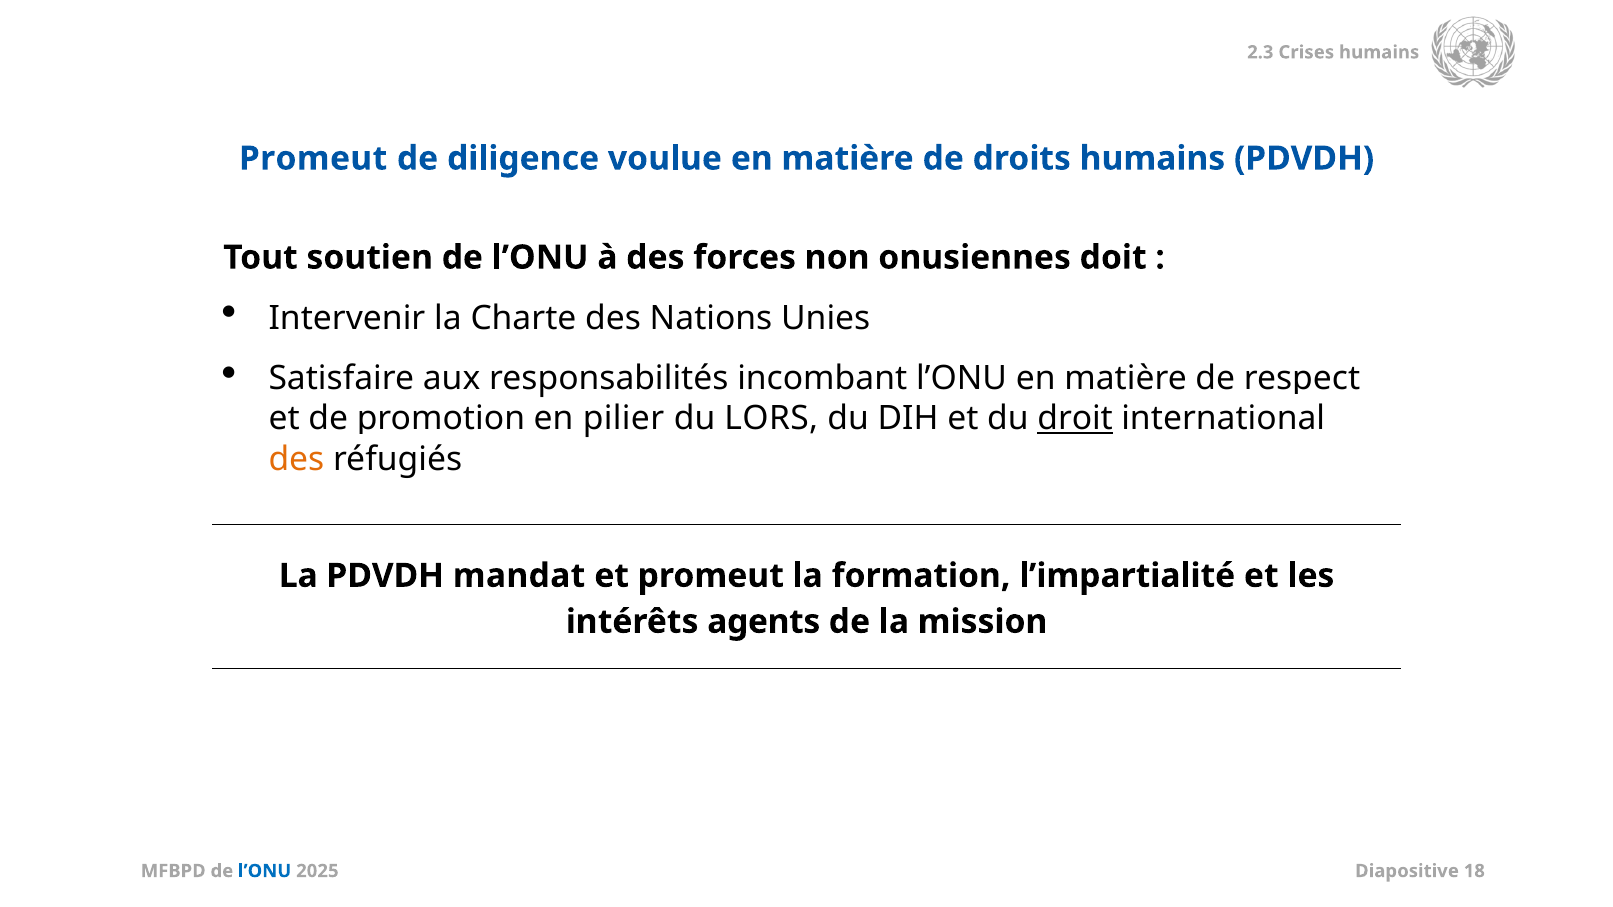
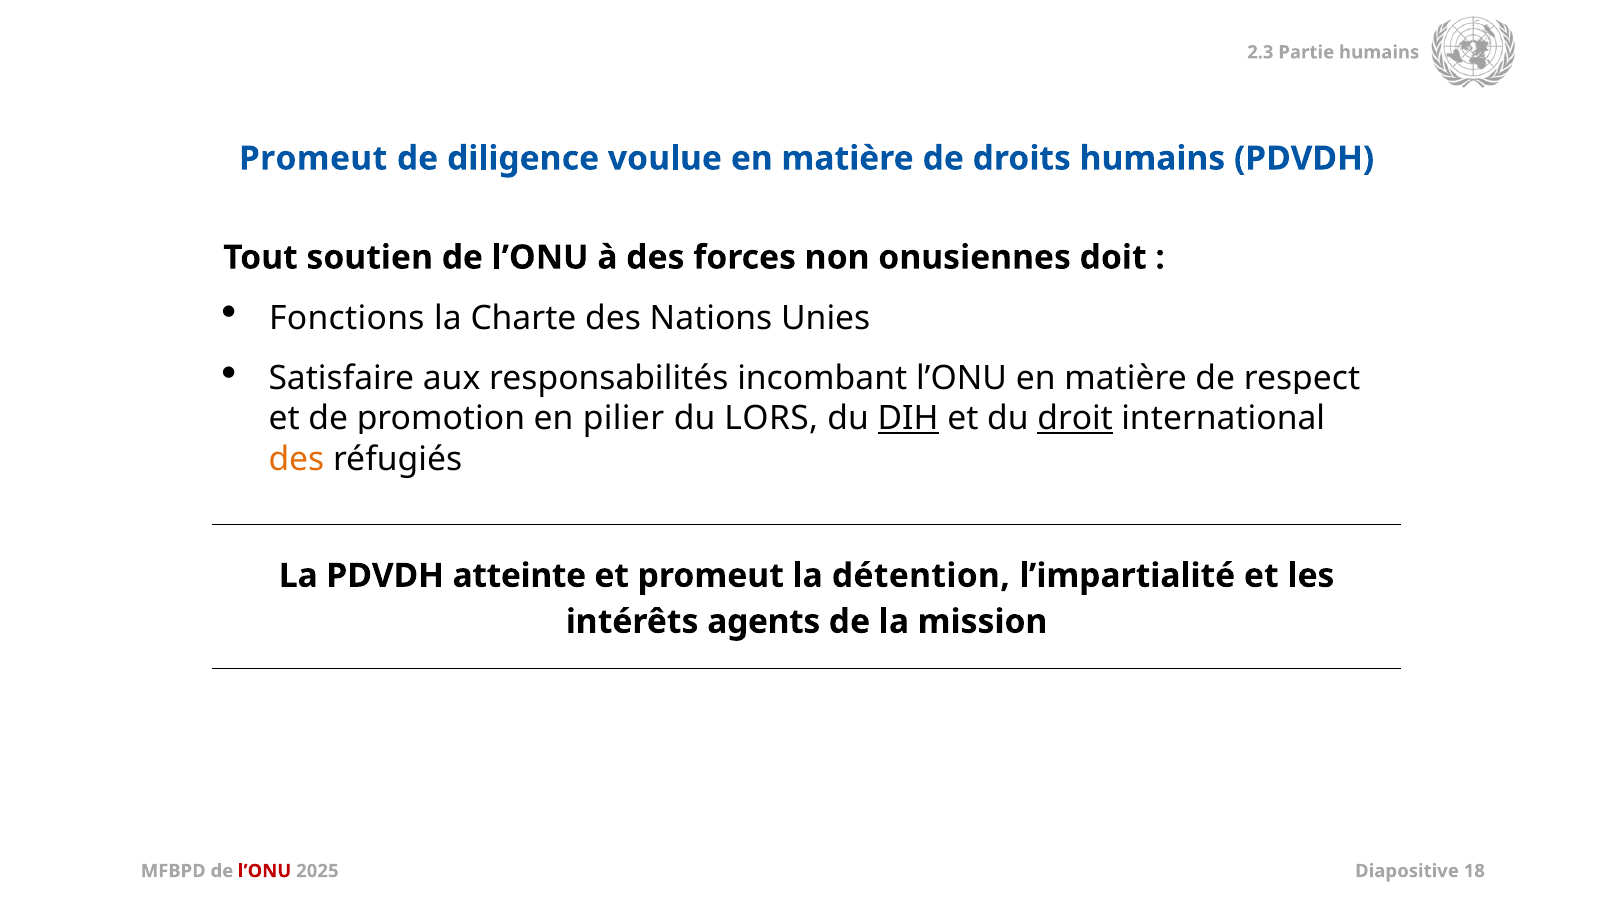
Crises: Crises -> Partie (1306, 52)
Intervenir: Intervenir -> Fonctions (347, 318)
DIH underline: none -> present (908, 419)
mandat: mandat -> atteinte (519, 576)
formation: formation -> détention (921, 576)
l’ONU colour: blue -> red (265, 871)
